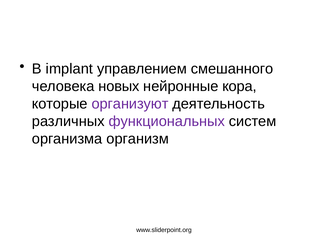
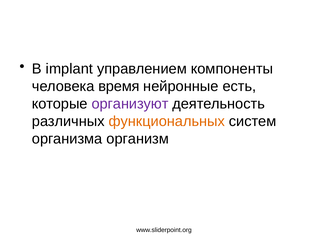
смешанного: смешанного -> компоненты (232, 69)
новых: новых -> время (119, 86)
кора: кора -> есть (239, 86)
функциональных colour: purple -> orange (167, 121)
